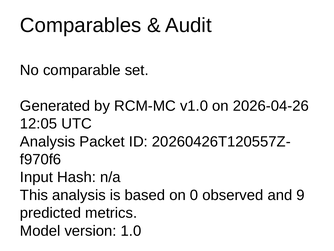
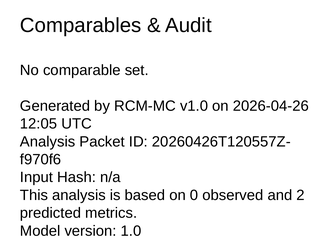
9: 9 -> 2 (301, 195)
